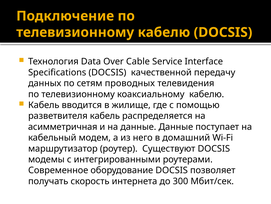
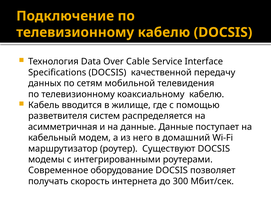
проводных: проводных -> мобильной (130, 83)
разветвителя кабель: кабель -> систем (105, 116)
